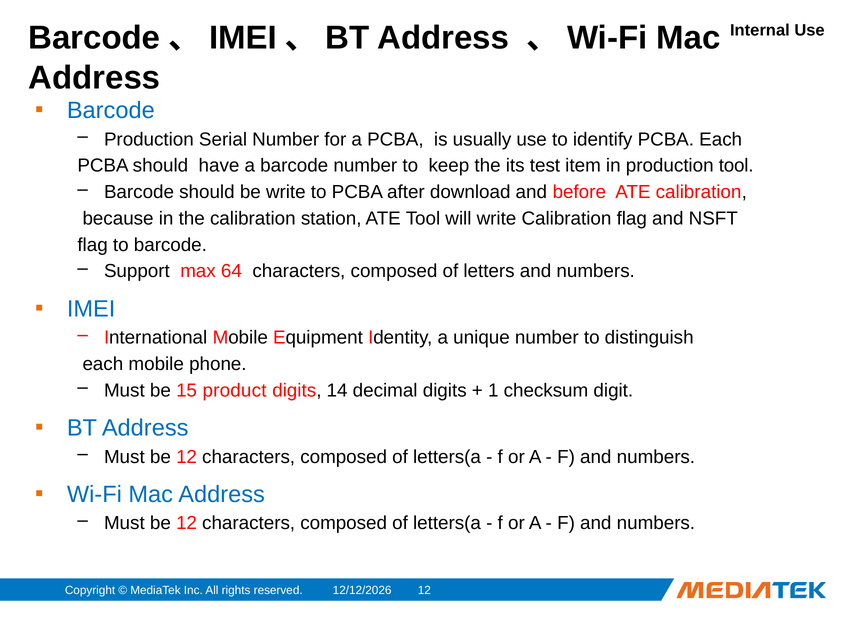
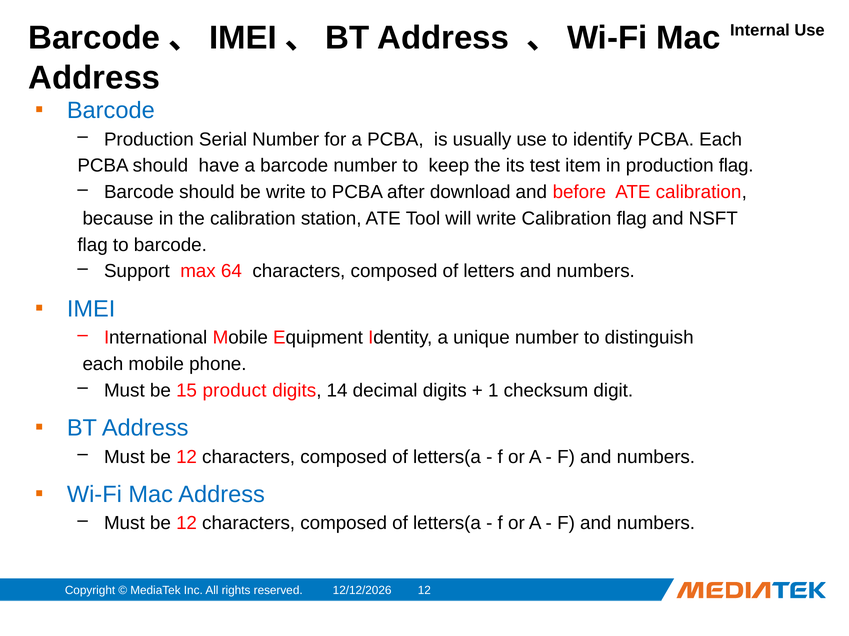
production tool: tool -> flag (736, 166)
